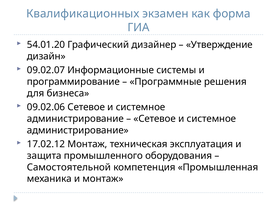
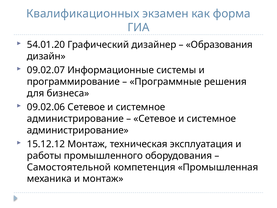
Утверждение: Утверждение -> Образования (219, 45)
17.02.12: 17.02.12 -> 15.12.12 (46, 144)
защита: защита -> работы (44, 156)
